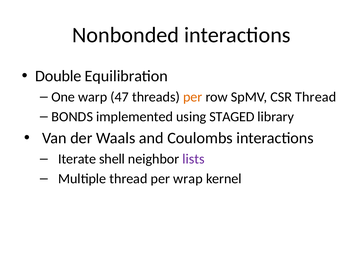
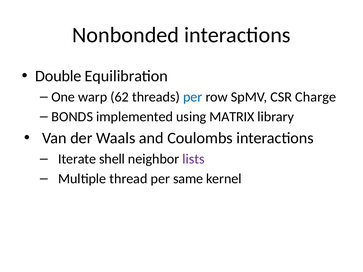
47: 47 -> 62 (120, 97)
per colour: orange -> blue (193, 97)
CSR Thread: Thread -> Charge (316, 97)
STAGED: STAGED -> MATRIX (232, 117)
wrap: wrap -> same (188, 179)
